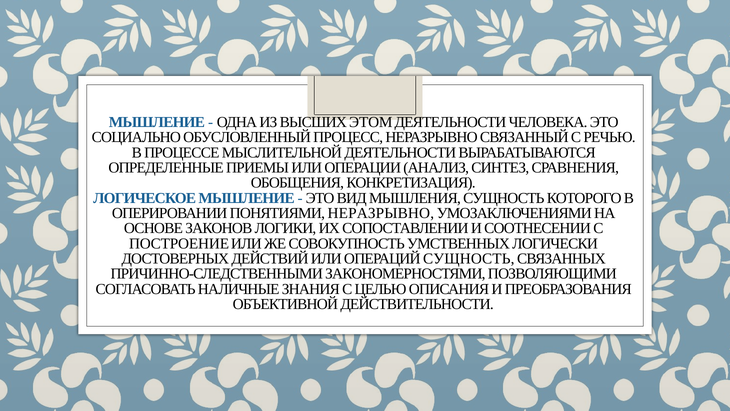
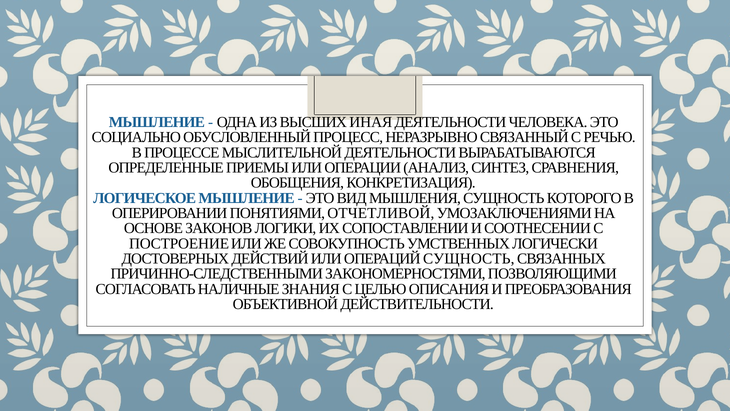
ЭТОМ: ЭТОМ -> ИНАЯ (371, 122)
ПОНЯТИЯМИ НЕРАЗРЫВНО: НЕРАЗРЫВНО -> ОТЧЕТЛИВОЙ (381, 213)
